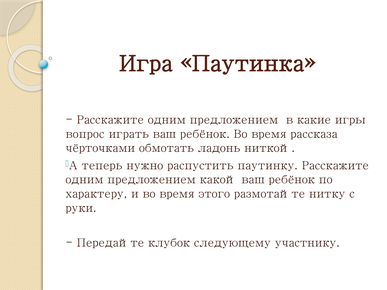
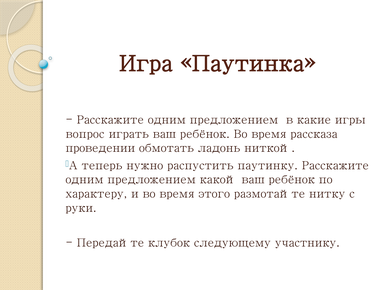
чёрточками: чёрточками -> проведении (100, 148)
